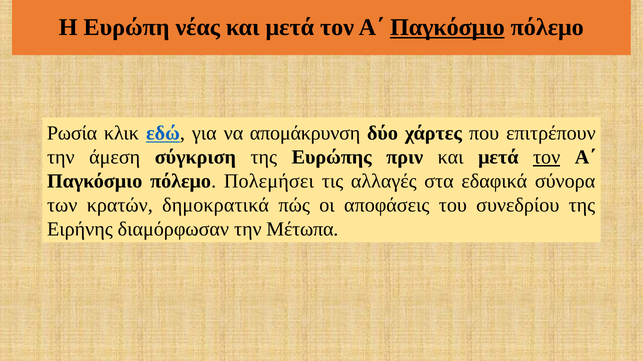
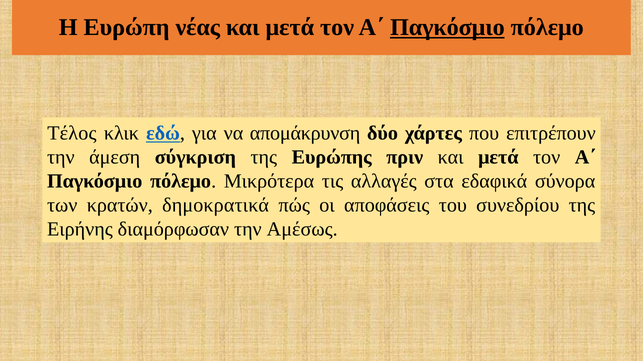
Ρωσία: Ρωσία -> Τέλος (72, 133)
τον underline: present -> none (547, 157)
Πολεμήσει: Πολεμήσει -> Μικρότερα (269, 182)
Μέτωπα: Μέτωπα -> Αμέσως (302, 230)
